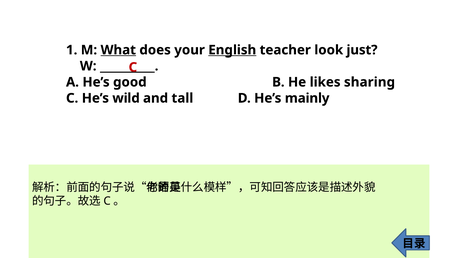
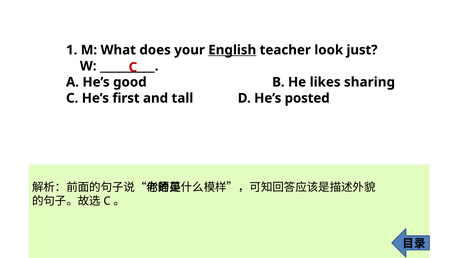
What underline: present -> none (118, 50)
wild: wild -> first (126, 98)
mainly: mainly -> posted (307, 98)
